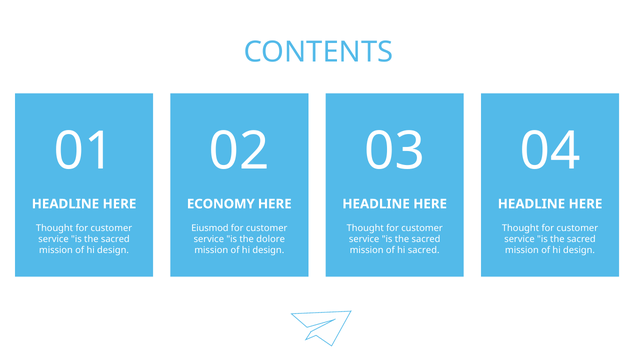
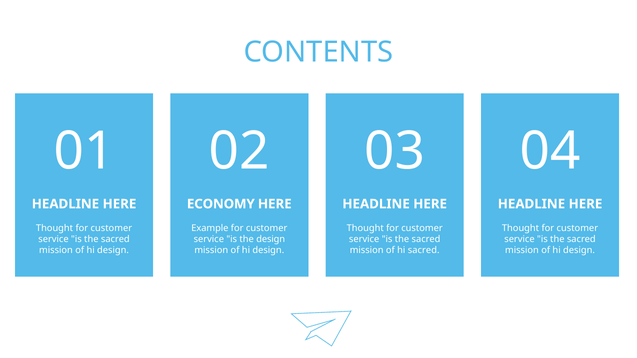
Eiusmod: Eiusmod -> Example (210, 228)
the dolore: dolore -> design (271, 239)
